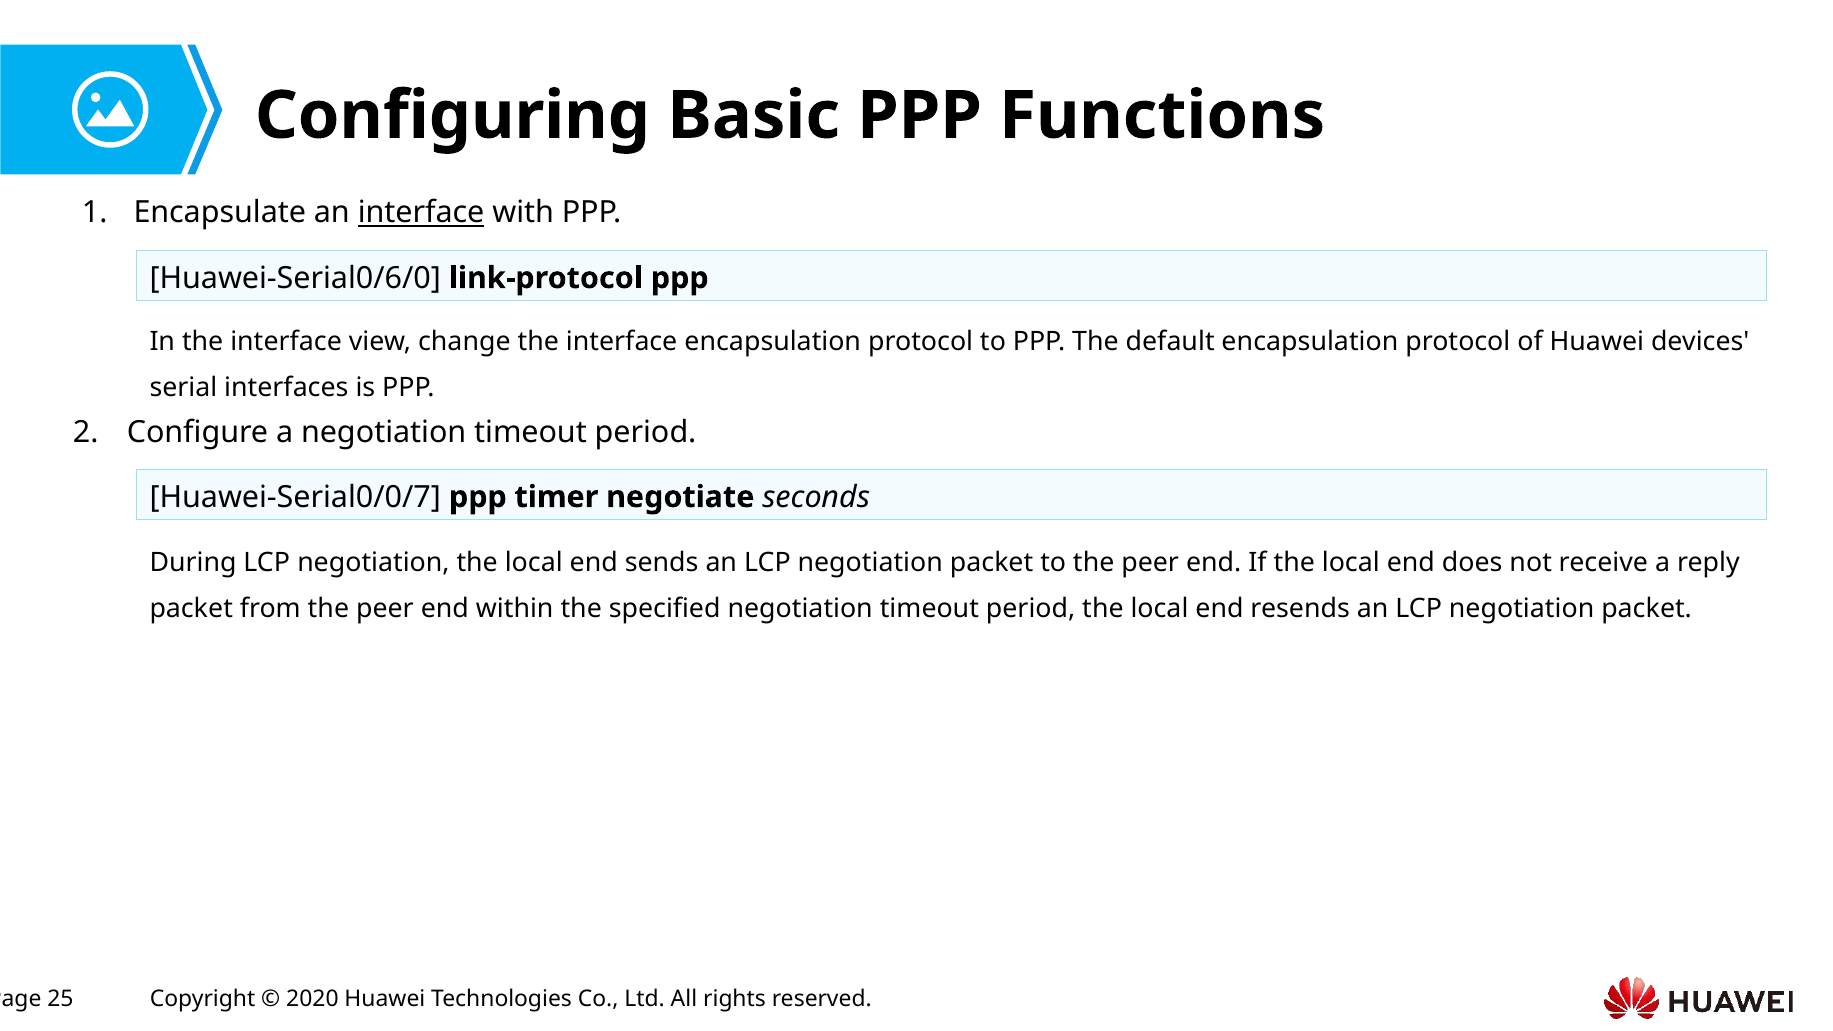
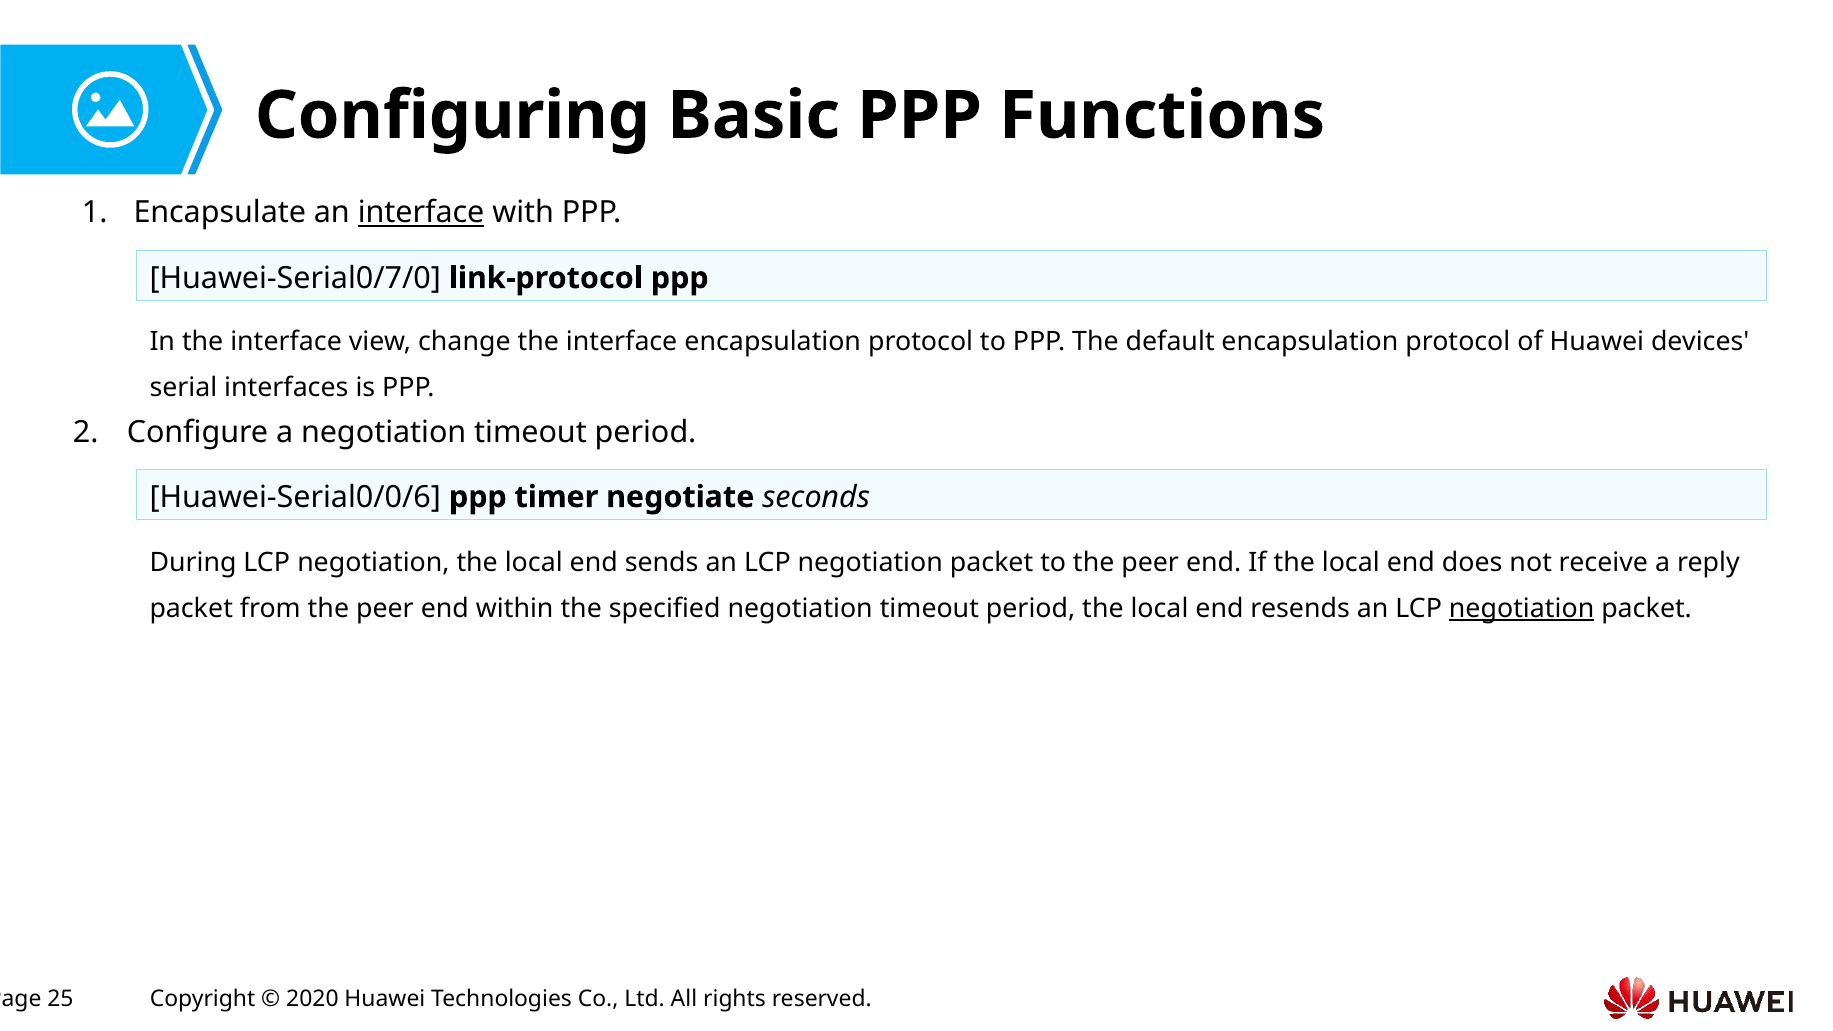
Huawei-Serial0/6/0: Huawei-Serial0/6/0 -> Huawei-Serial0/7/0 (295, 278)
Huawei-Serial0/0/7: Huawei-Serial0/0/7 -> Huawei-Serial0/0/6 (295, 497)
negotiation underline: none -> present (1522, 609)
